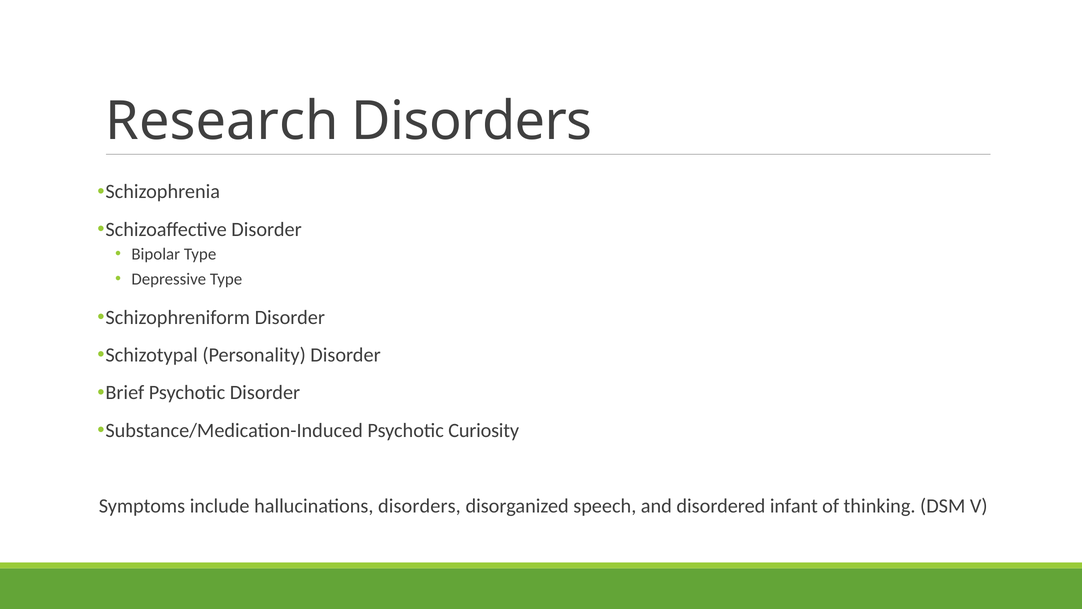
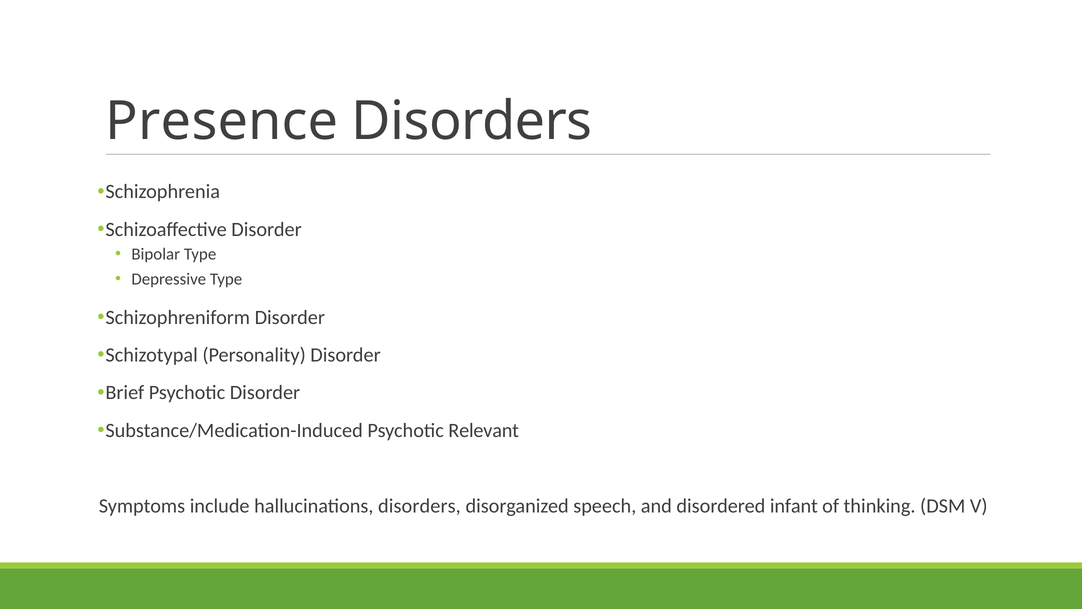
Research: Research -> Presence (222, 121)
Curiosity: Curiosity -> Relevant (484, 430)
